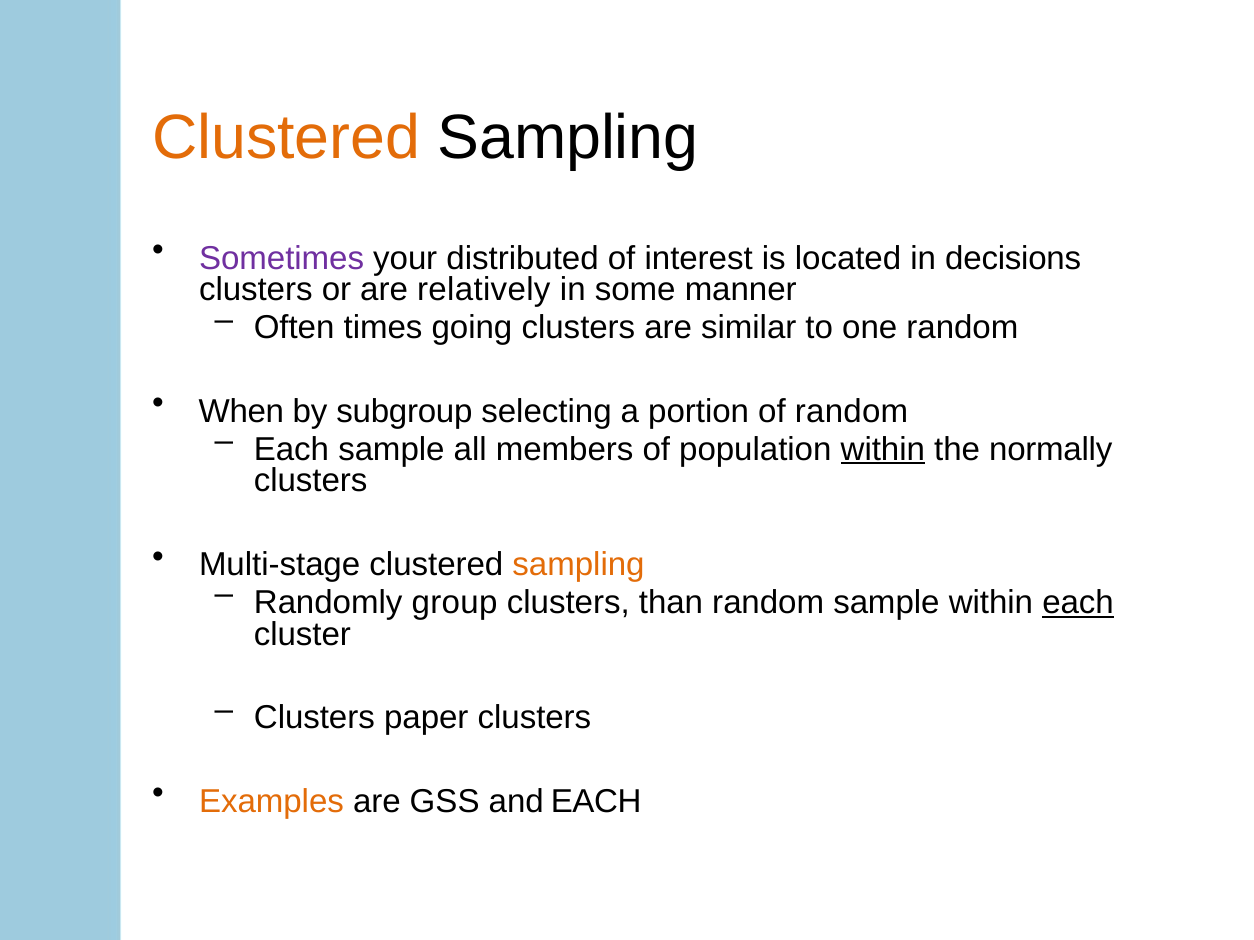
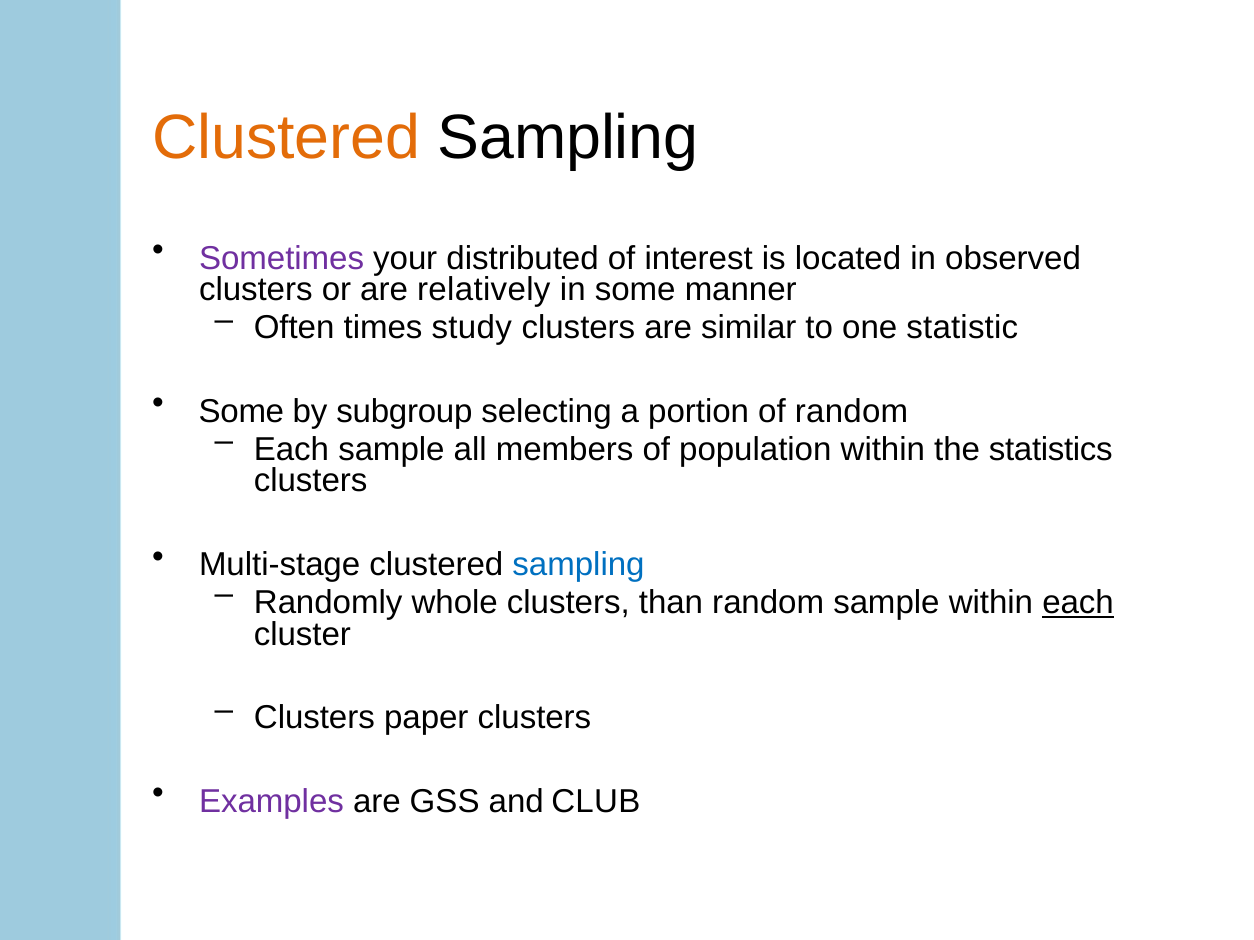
decisions: decisions -> observed (1013, 258)
going: going -> study (472, 328)
one random: random -> statistic (962, 328)
When: When -> Some (241, 412)
within underline: present -> none (883, 449)
normally: normally -> statistics (1051, 449)
sampling colour: orange -> blue (579, 565)
group: group -> whole (455, 603)
Examples colour: orange -> purple (271, 802)
and EACH: EACH -> CLUB (596, 802)
